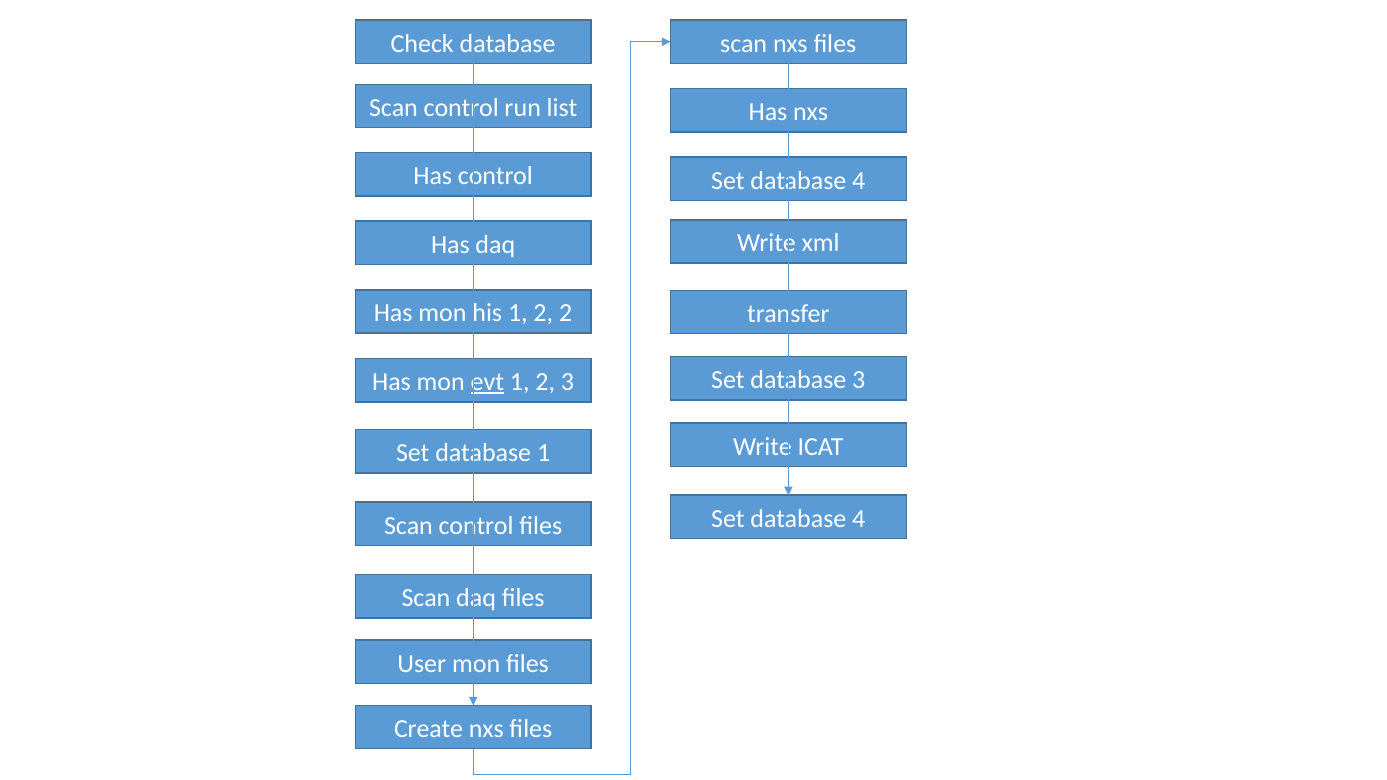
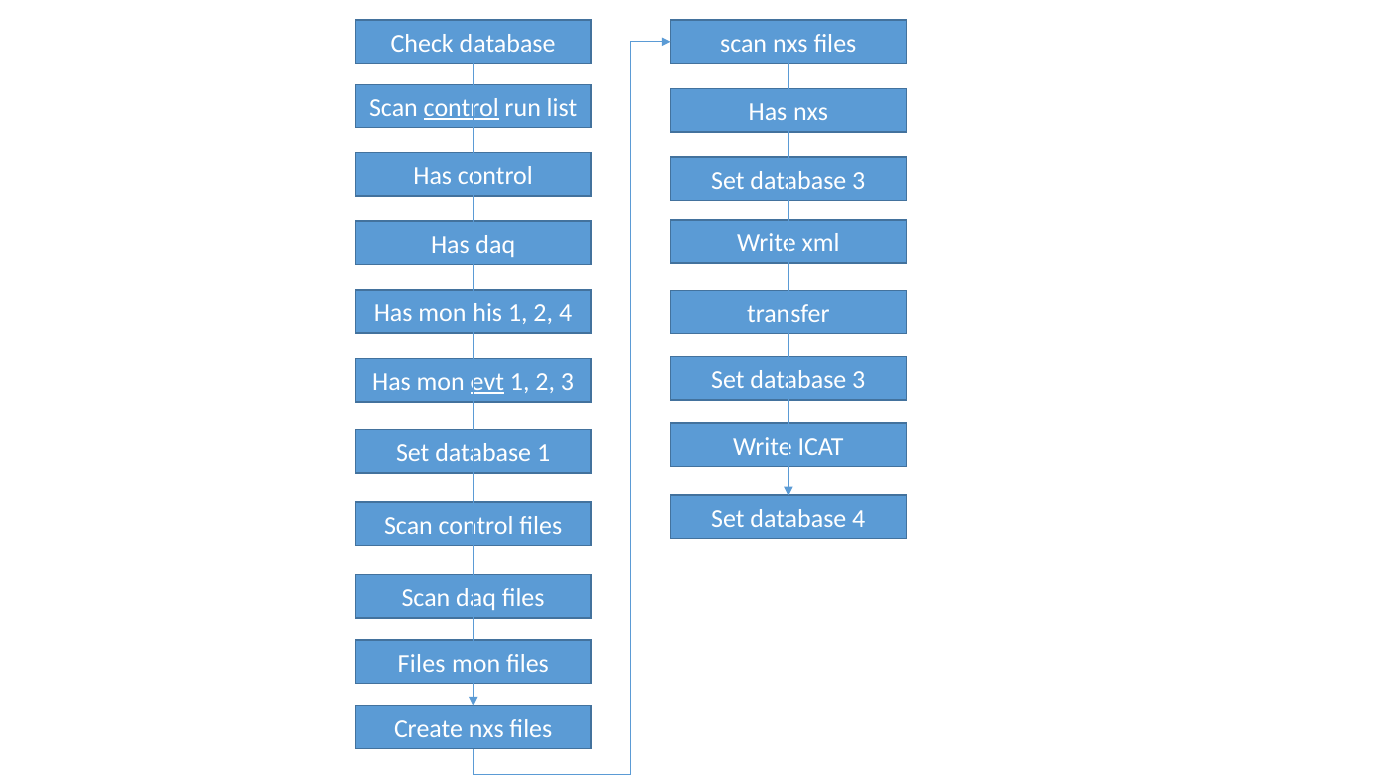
control underline: none -> present (461, 108)
4: 4 -> 3 (859, 181)
2 2: 2 -> 4 (566, 313)
User: User -> Files (422, 664)
